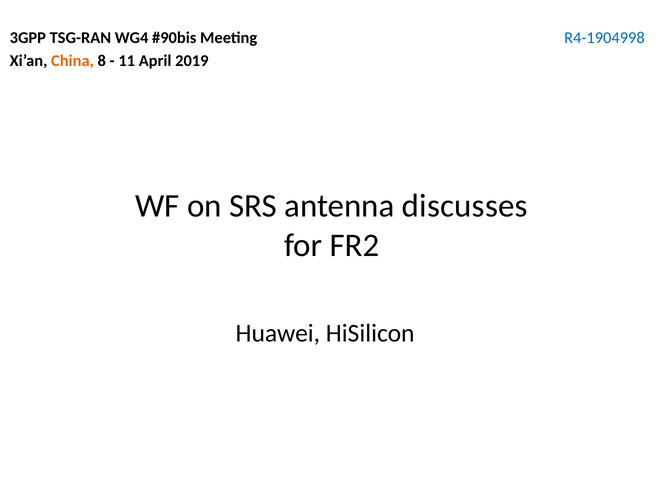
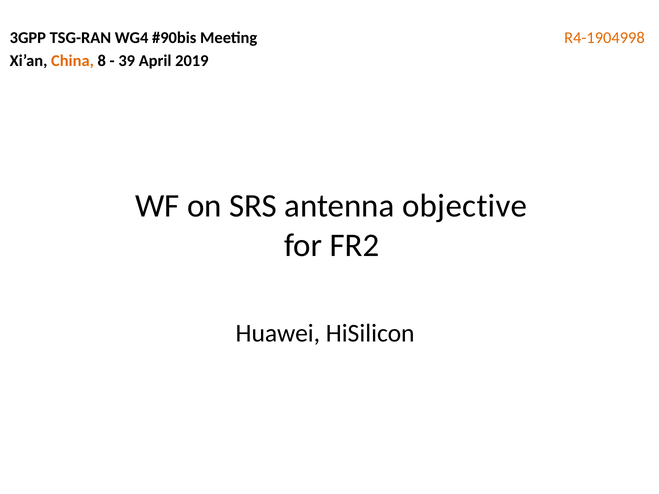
R4-1904998 colour: blue -> orange (604, 38)
11: 11 -> 39 (127, 61)
discusses: discusses -> objective (465, 206)
